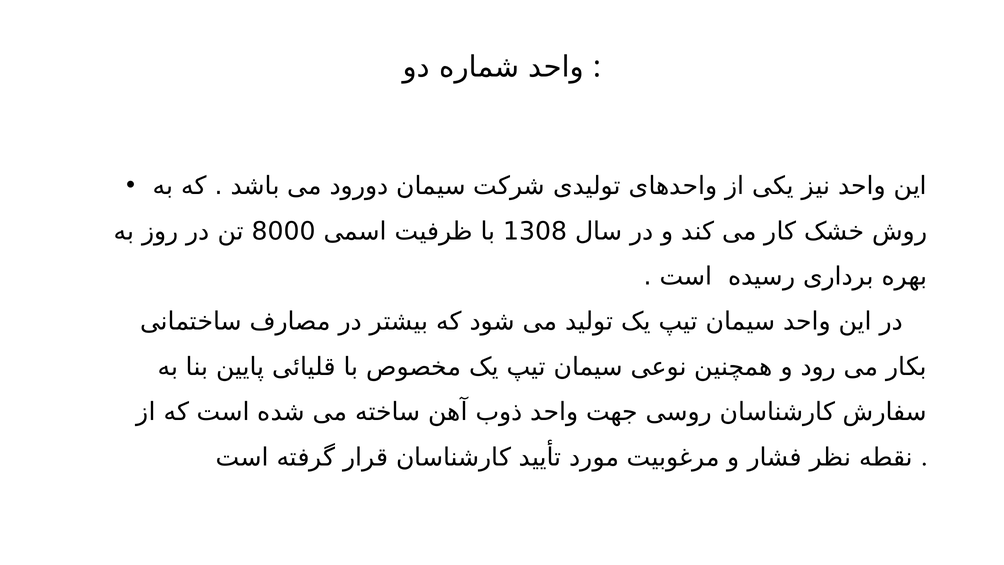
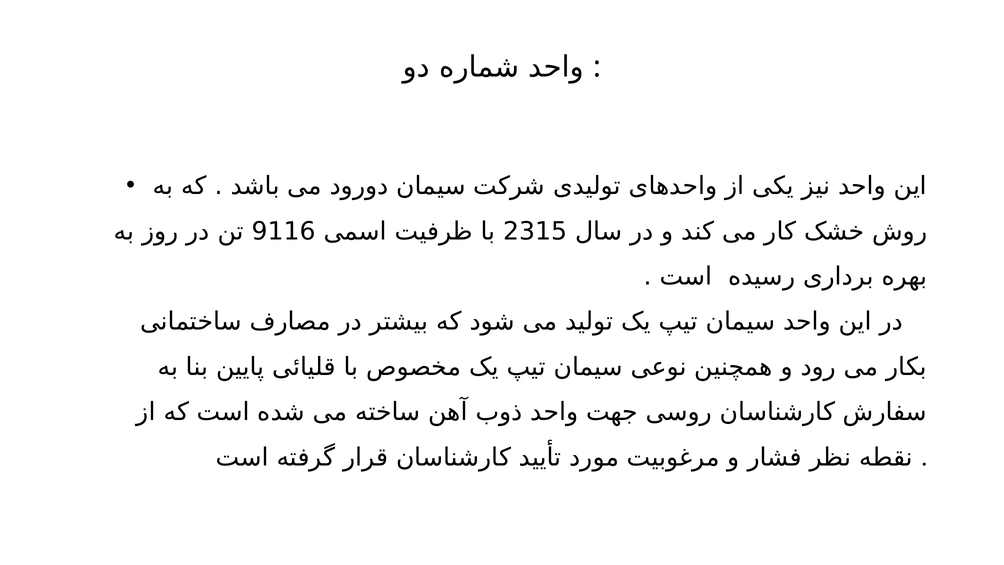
8000: 8000 -> 9116 (284, 231)
1308: 1308 -> 2315 (535, 231)
